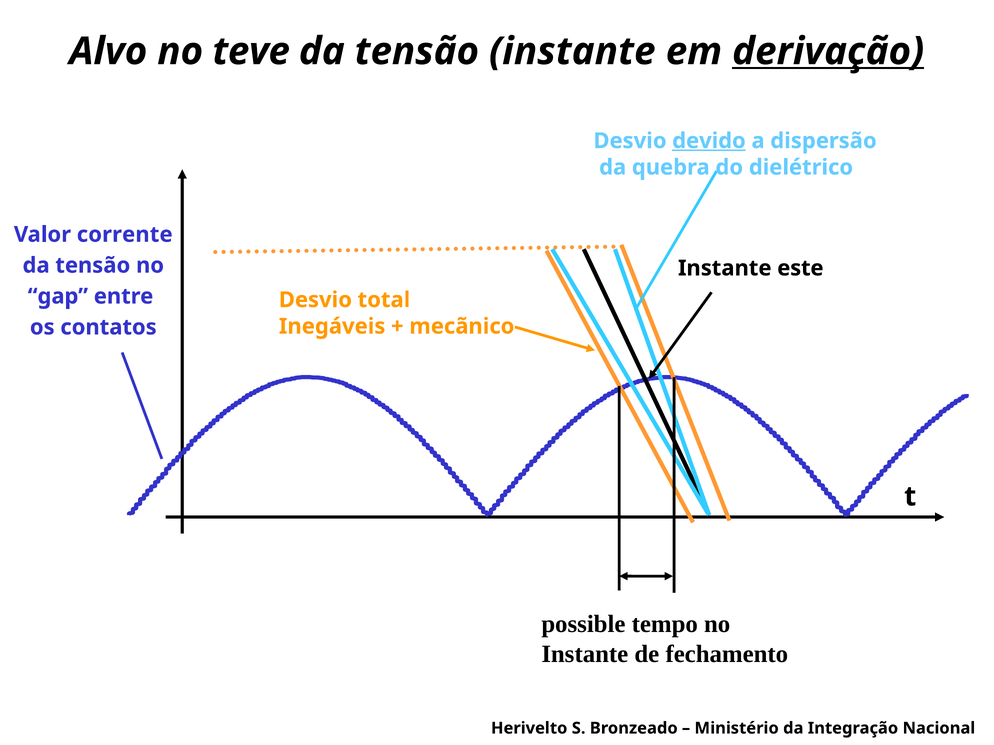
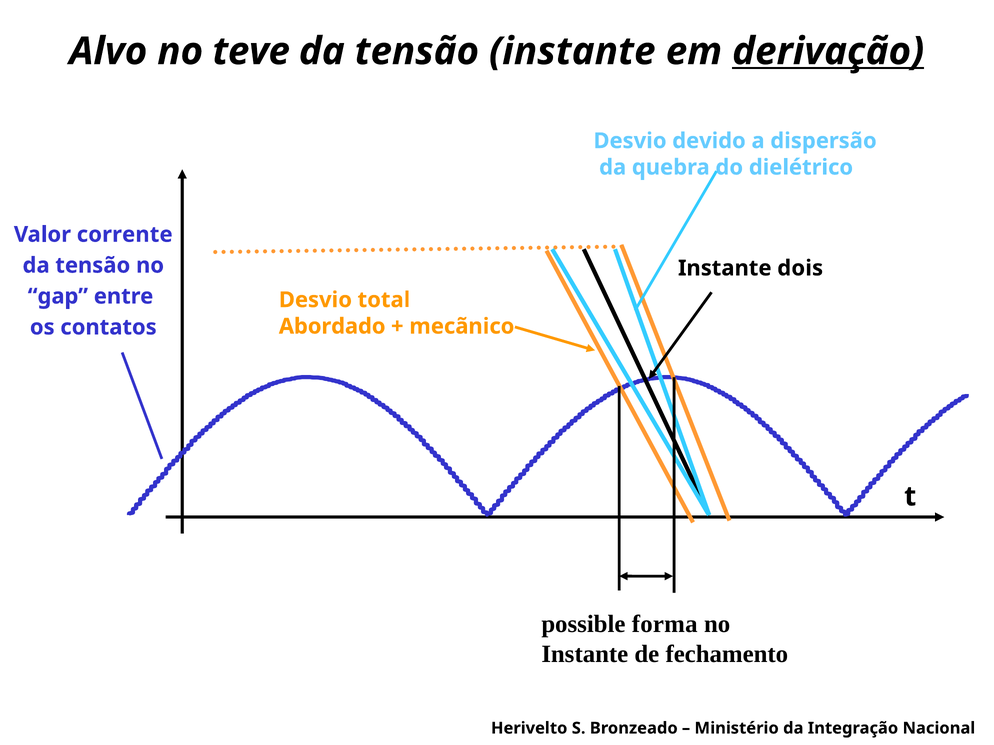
devido underline: present -> none (709, 141)
este: este -> dois (800, 268)
Inegáveis: Inegáveis -> Abordado (332, 327)
tempo: tempo -> forma (665, 625)
